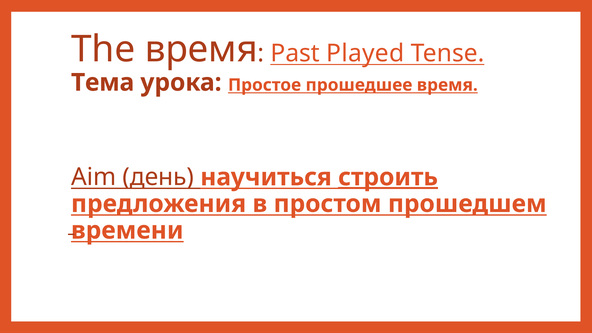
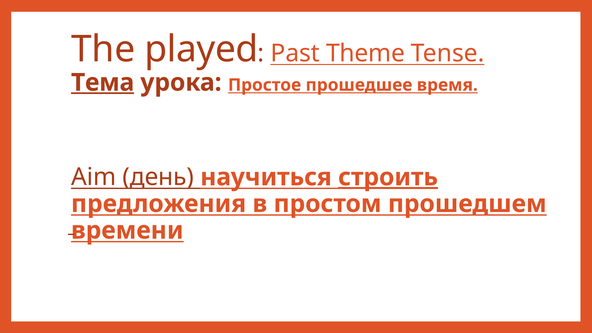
The время: время -> played (201, 49)
Played: Played -> Theme (366, 53)
Тема underline: none -> present (103, 83)
